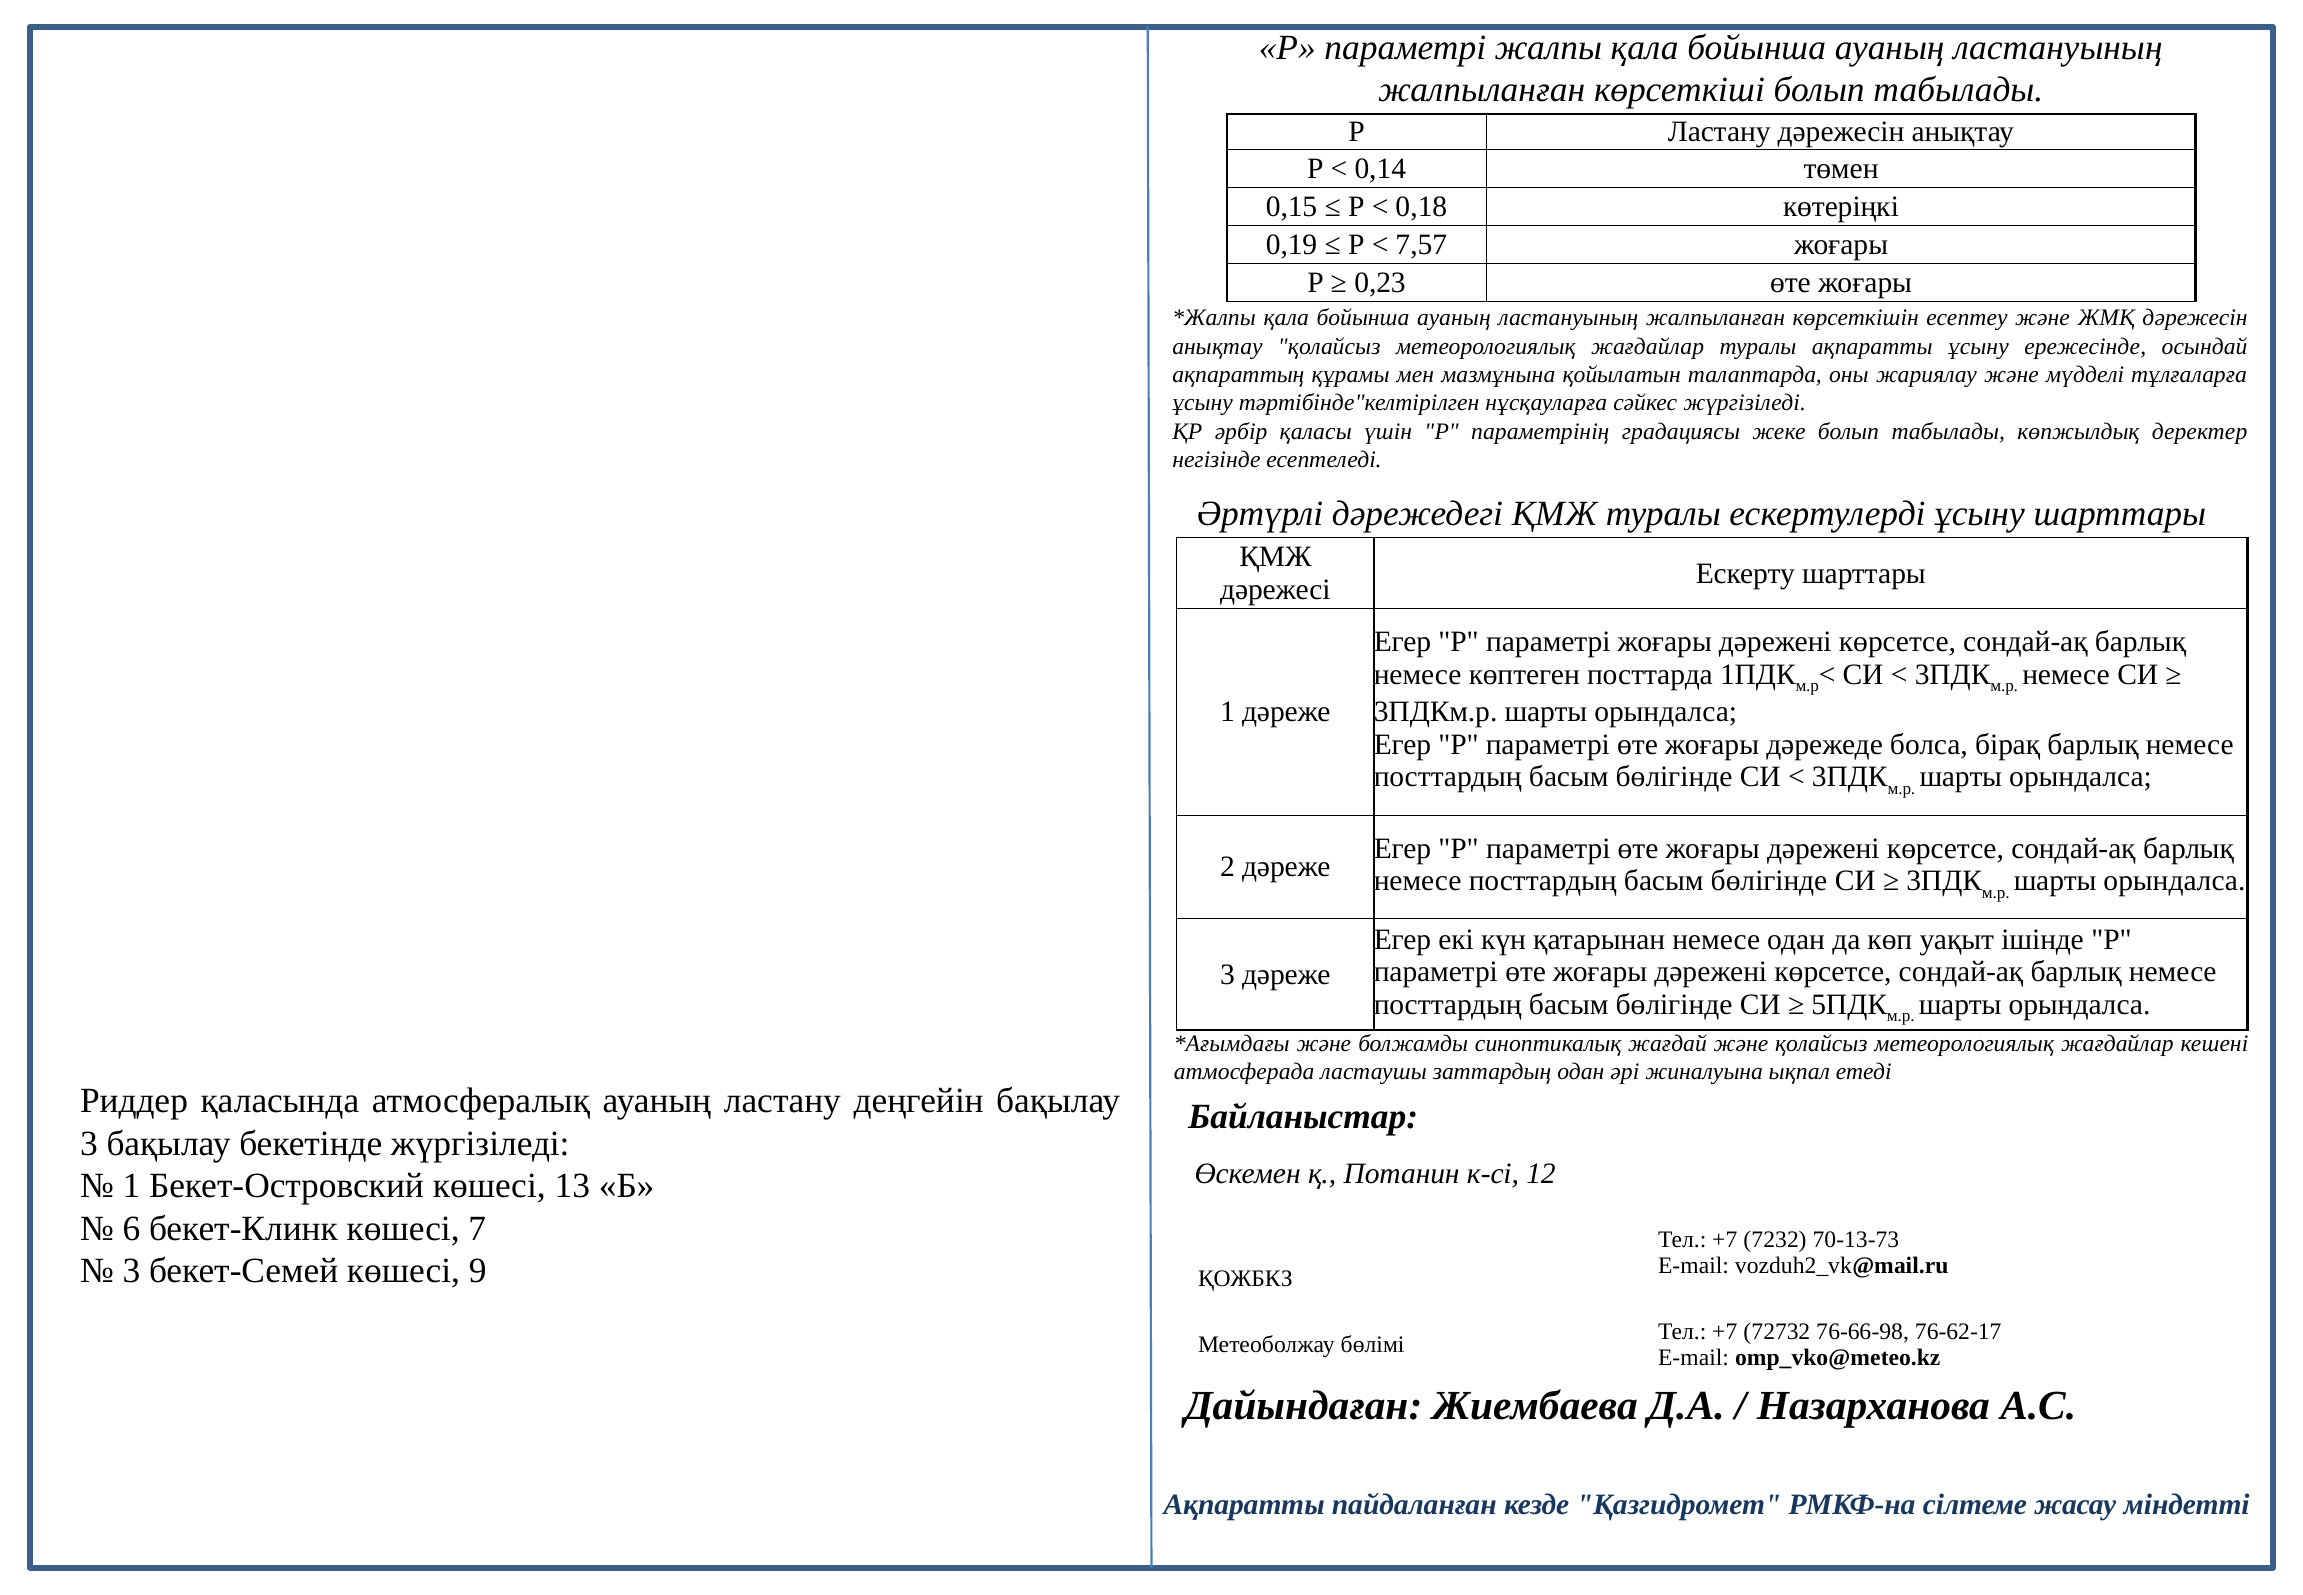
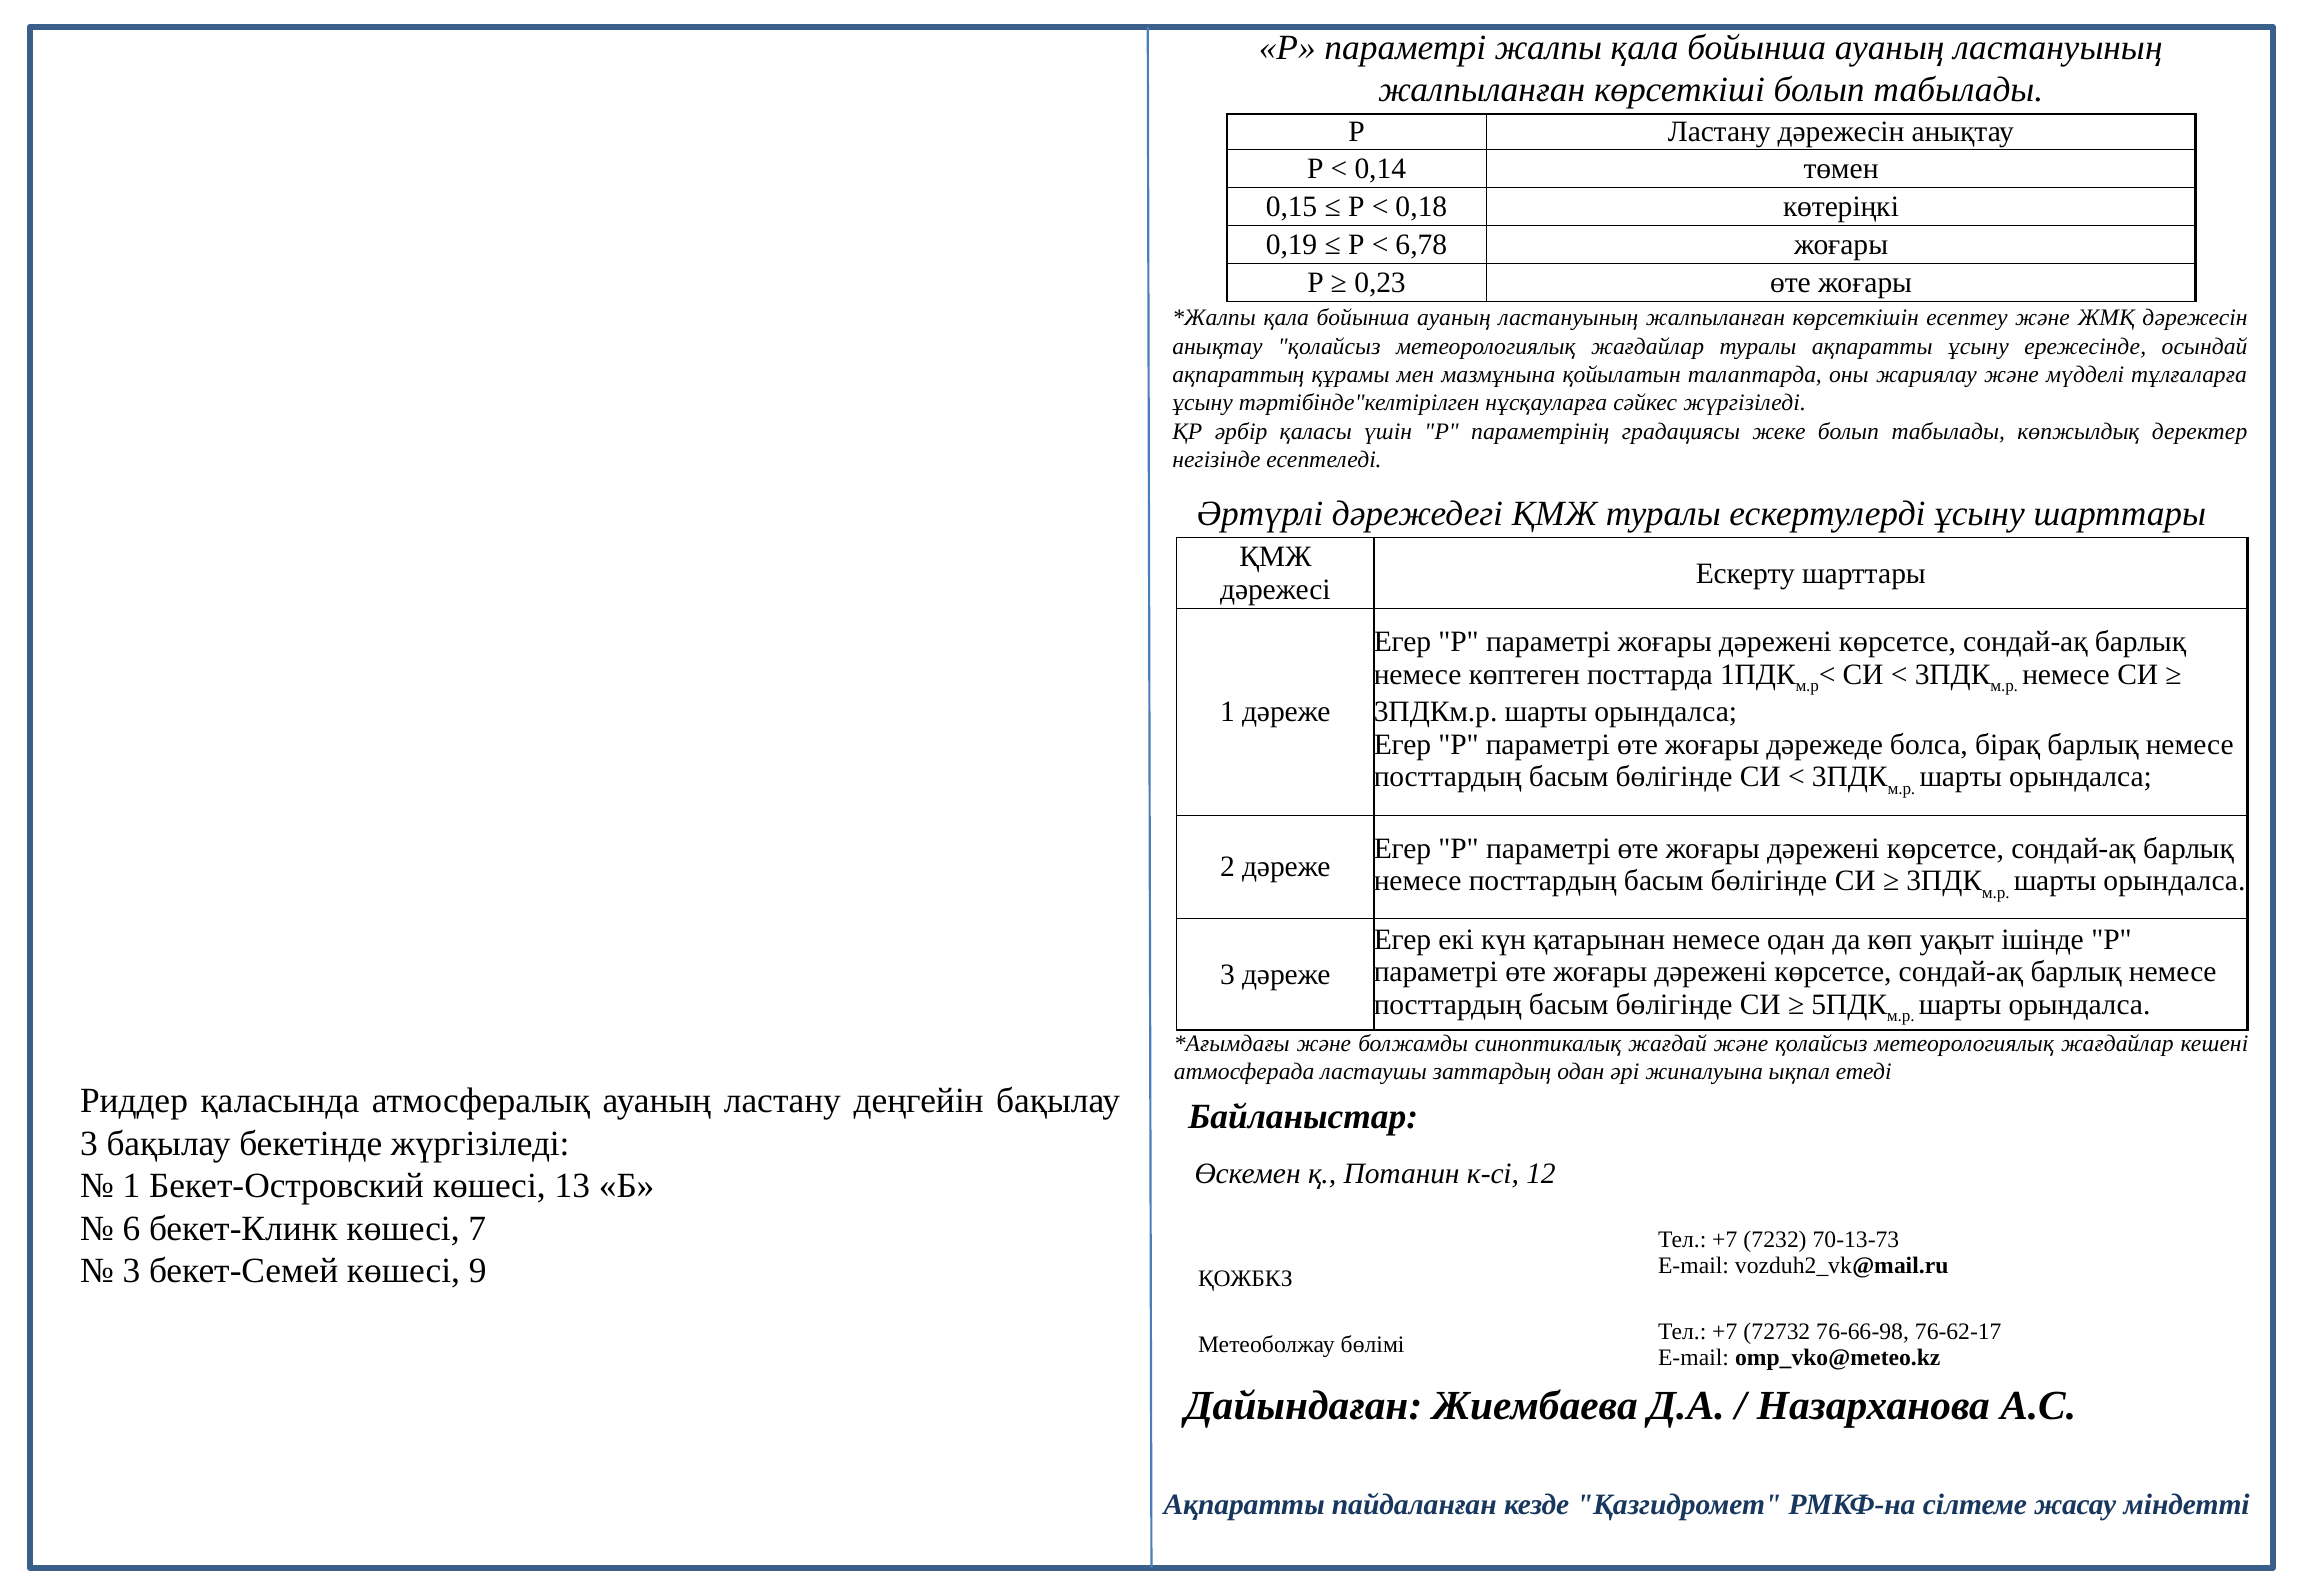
7,57: 7,57 -> 6,78 (1421, 244)
